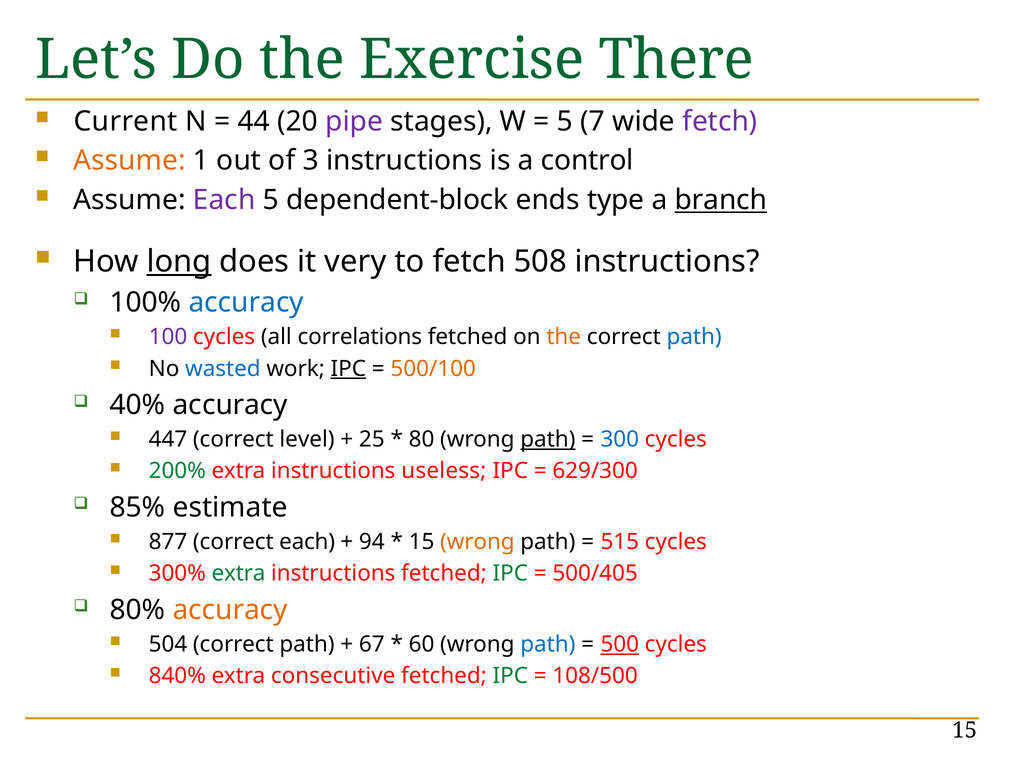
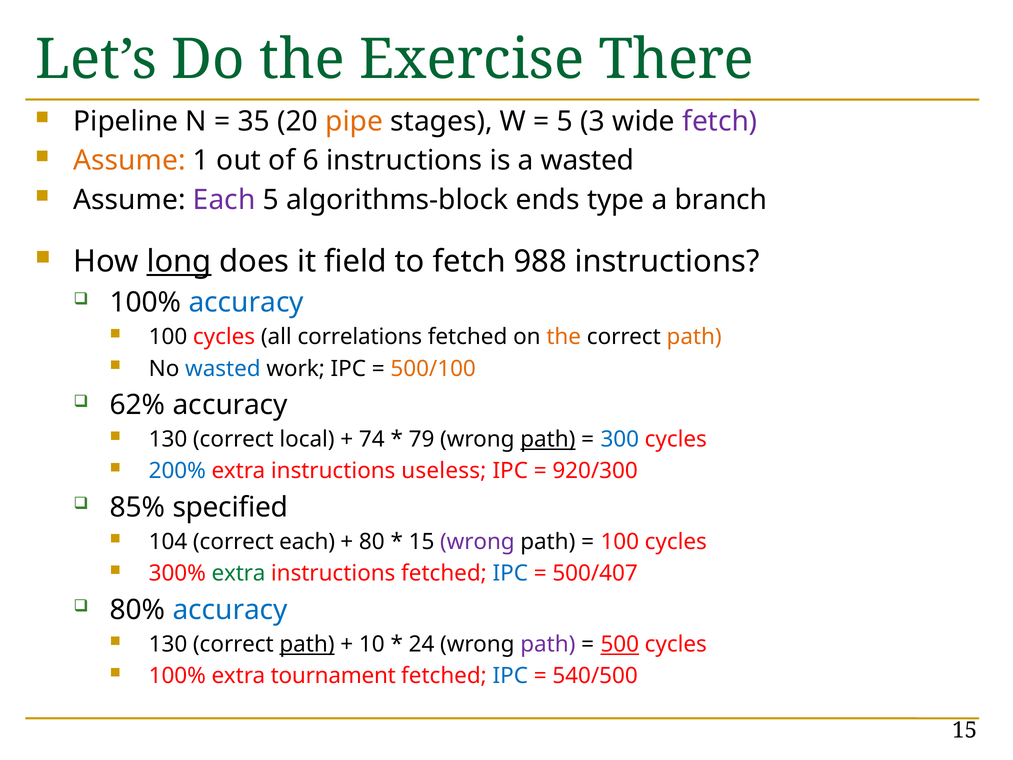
Current: Current -> Pipeline (126, 121)
44: 44 -> 35 (254, 121)
pipe colour: purple -> orange (354, 121)
7: 7 -> 3 (593, 121)
3: 3 -> 6 (311, 161)
a control: control -> wasted (587, 161)
dependent-block: dependent-block -> algorithms-block (397, 200)
branch underline: present -> none (721, 200)
very: very -> field (356, 262)
508: 508 -> 988 (540, 262)
100 colour: purple -> black (168, 337)
path colour: blue -> orange (694, 337)
IPC underline: present -> none (348, 368)
40%: 40% -> 62% (137, 405)
447: 447 -> 130 (168, 439)
level: level -> local (307, 439)
25: 25 -> 74 (372, 439)
80: 80 -> 79 (422, 439)
200% colour: green -> blue (177, 471)
629/300: 629/300 -> 920/300 (595, 471)
estimate: estimate -> specified (230, 507)
877: 877 -> 104 (168, 542)
94: 94 -> 80 (372, 542)
wrong colour: orange -> purple (477, 542)
515: 515 -> 100 (620, 542)
IPC colour: green -> blue (510, 573)
500/405: 500/405 -> 500/407 (595, 573)
accuracy colour: orange -> blue (230, 610)
504: 504 -> 130 (168, 644)
path underline: none -> present (307, 644)
67: 67 -> 10 (372, 644)
60: 60 -> 24 (422, 644)
path colour: blue -> purple (548, 644)
840%: 840% -> 100% (177, 676)
consecutive: consecutive -> tournament (333, 676)
IPC colour: green -> blue (510, 676)
108/500: 108/500 -> 540/500 (595, 676)
